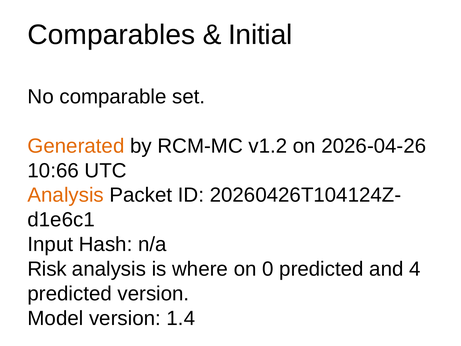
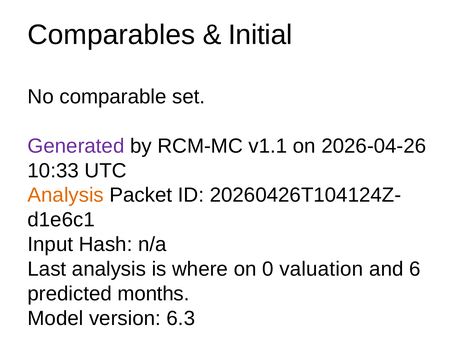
Generated colour: orange -> purple (76, 146)
v1.2: v1.2 -> v1.1 (268, 146)
10:66: 10:66 -> 10:33 (53, 170)
Risk: Risk -> Last (47, 269)
0 predicted: predicted -> valuation (321, 269)
4: 4 -> 6 (415, 269)
predicted version: version -> months (153, 293)
1.4: 1.4 -> 6.3 (181, 318)
